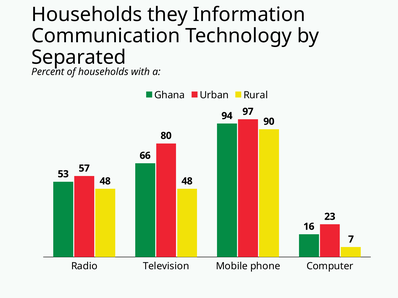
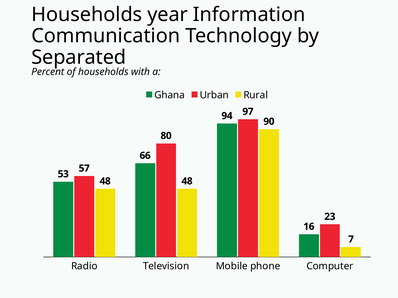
they: they -> year (168, 14)
